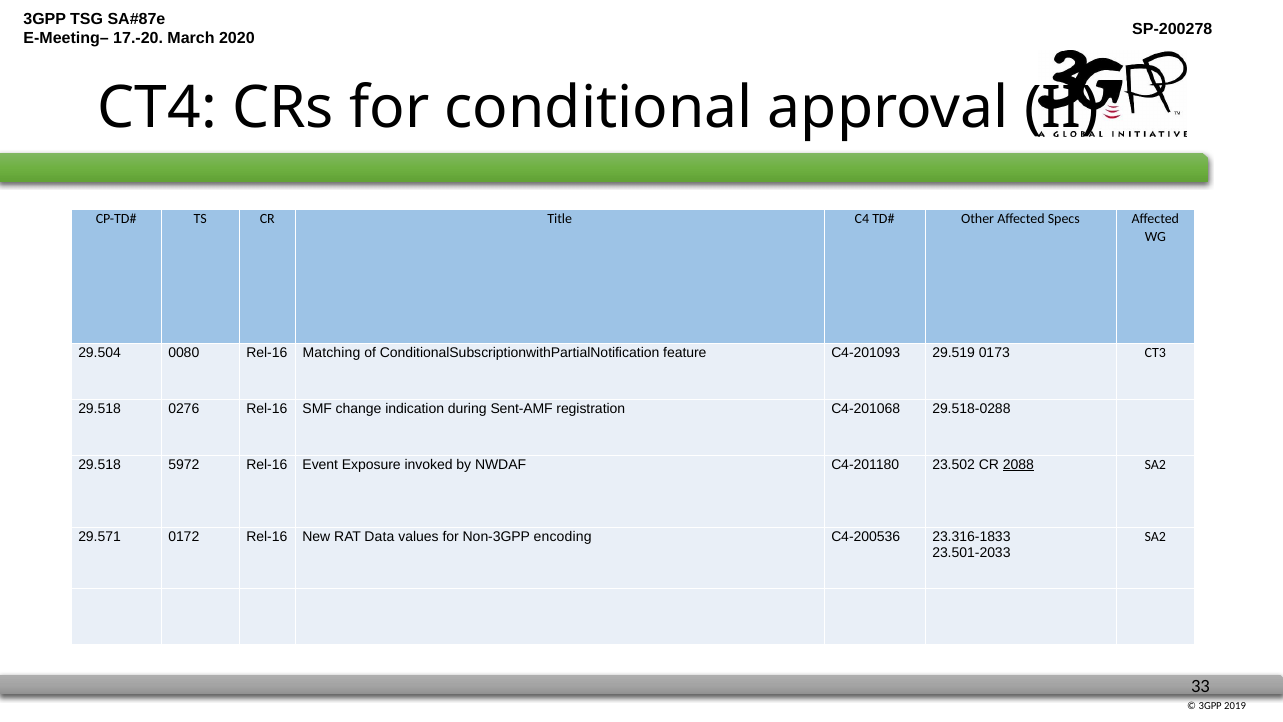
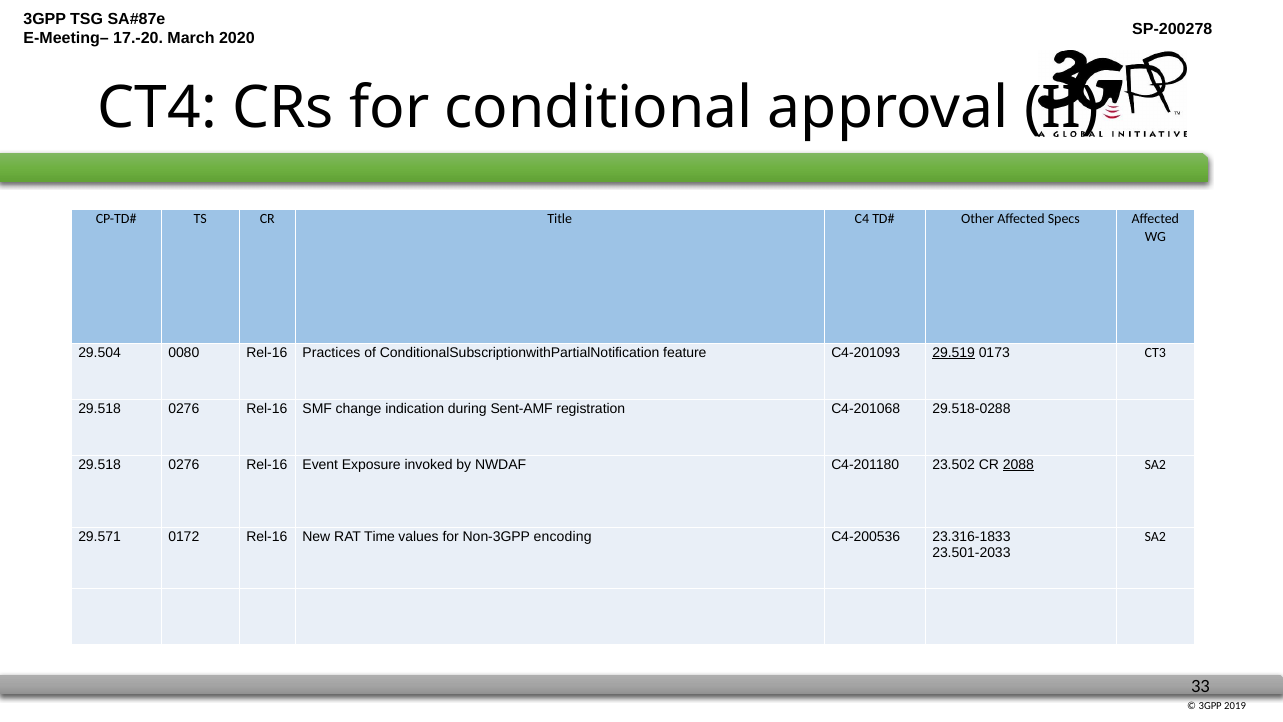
Matching: Matching -> Practices (331, 352)
29.519 underline: none -> present (954, 352)
5972: 5972 -> 0276 (184, 464)
Data: Data -> Time (380, 536)
